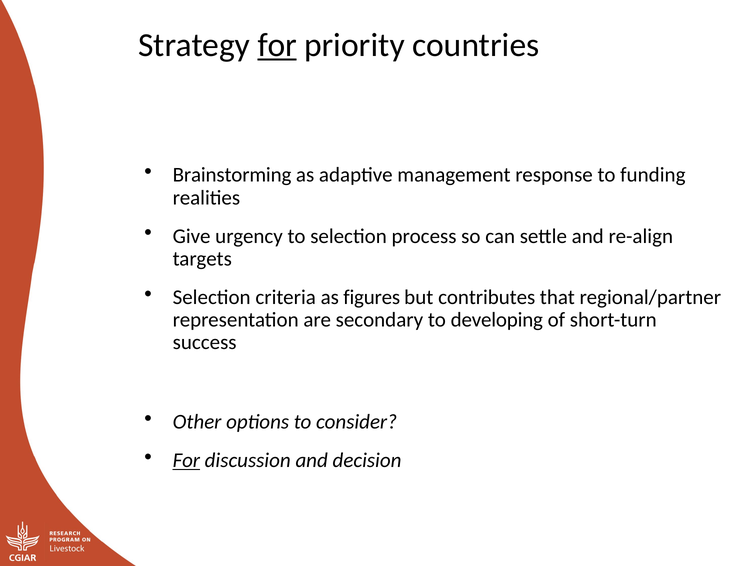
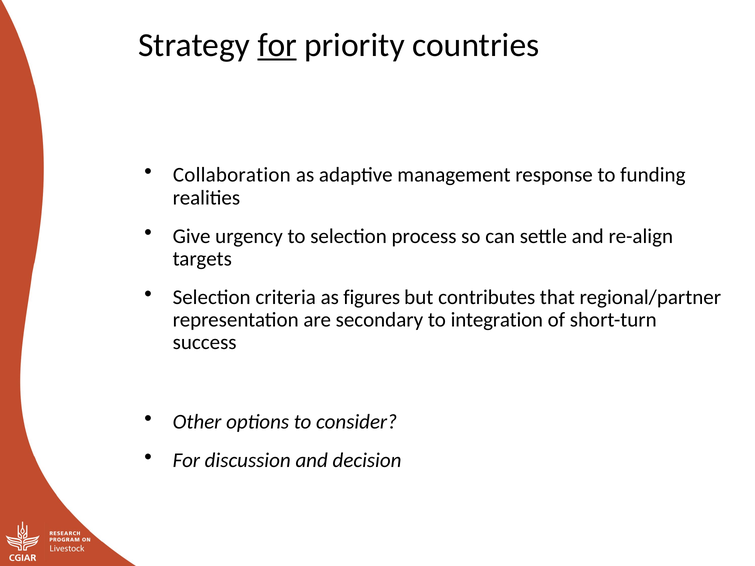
Brainstorming: Brainstorming -> Collaboration (232, 175)
developing: developing -> integration (497, 320)
For underline: present -> none (186, 461)
